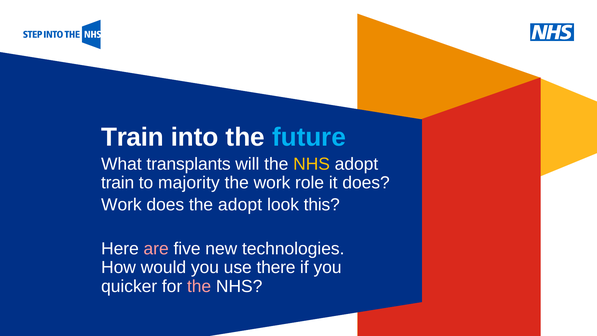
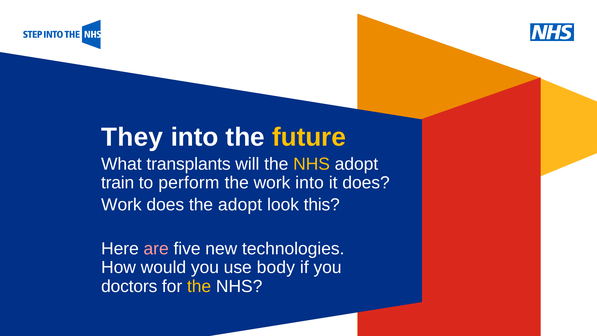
Train: Train -> They (132, 137)
future colour: light blue -> yellow (309, 137)
majority: majority -> perform (189, 183)
work role: role -> into (309, 183)
there: there -> body (276, 267)
quicker: quicker -> doctors (129, 286)
the colour: pink -> yellow (199, 286)
